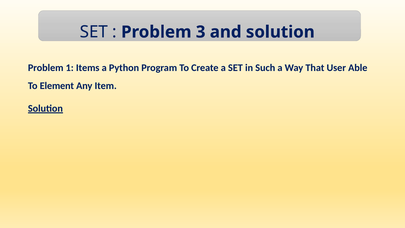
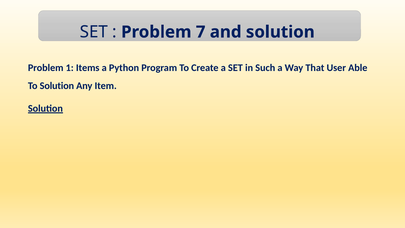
3: 3 -> 7 (201, 32)
To Element: Element -> Solution (57, 86)
